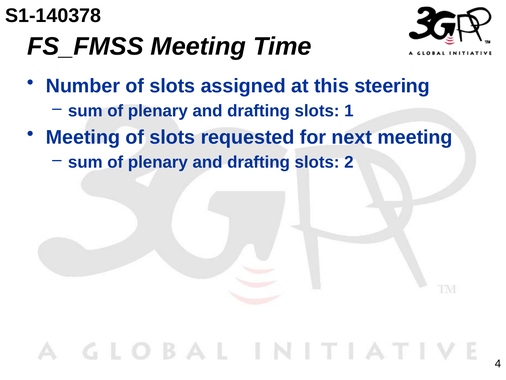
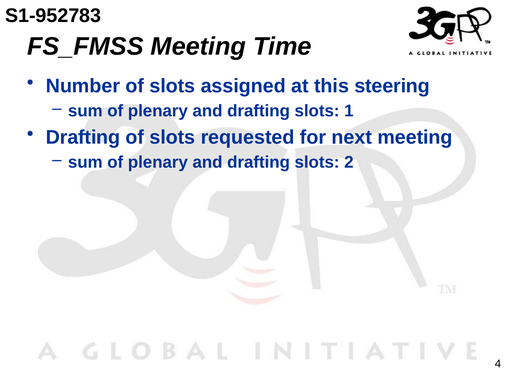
S1-140378: S1-140378 -> S1-952783 (53, 16)
Meeting: Meeting -> Drafting (83, 137)
